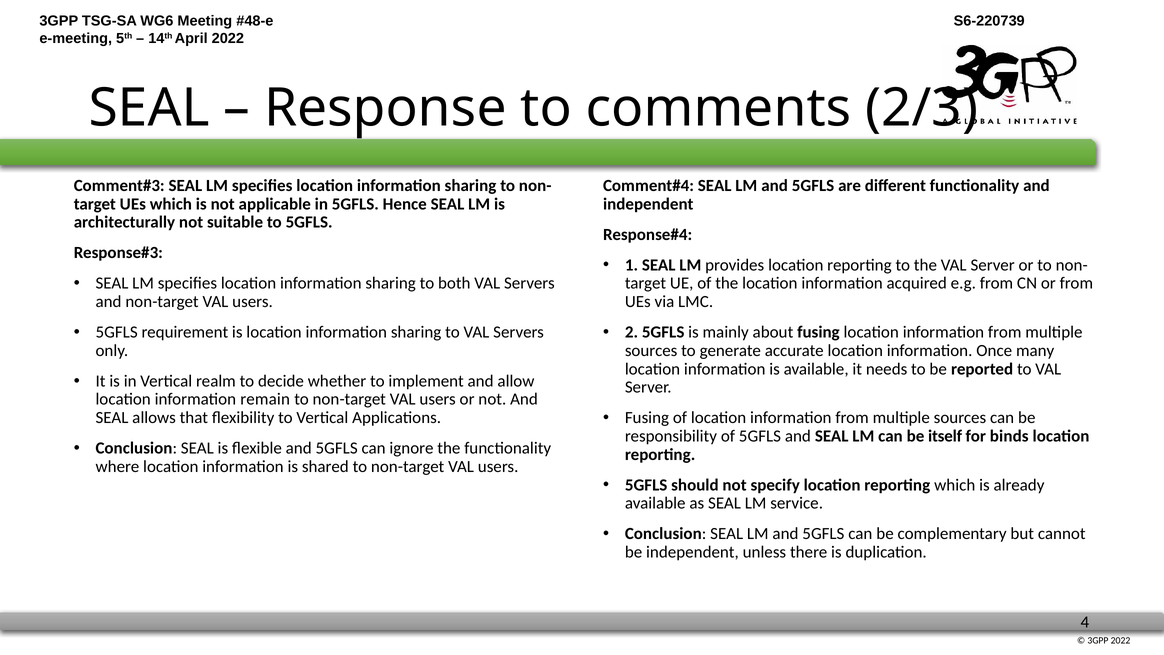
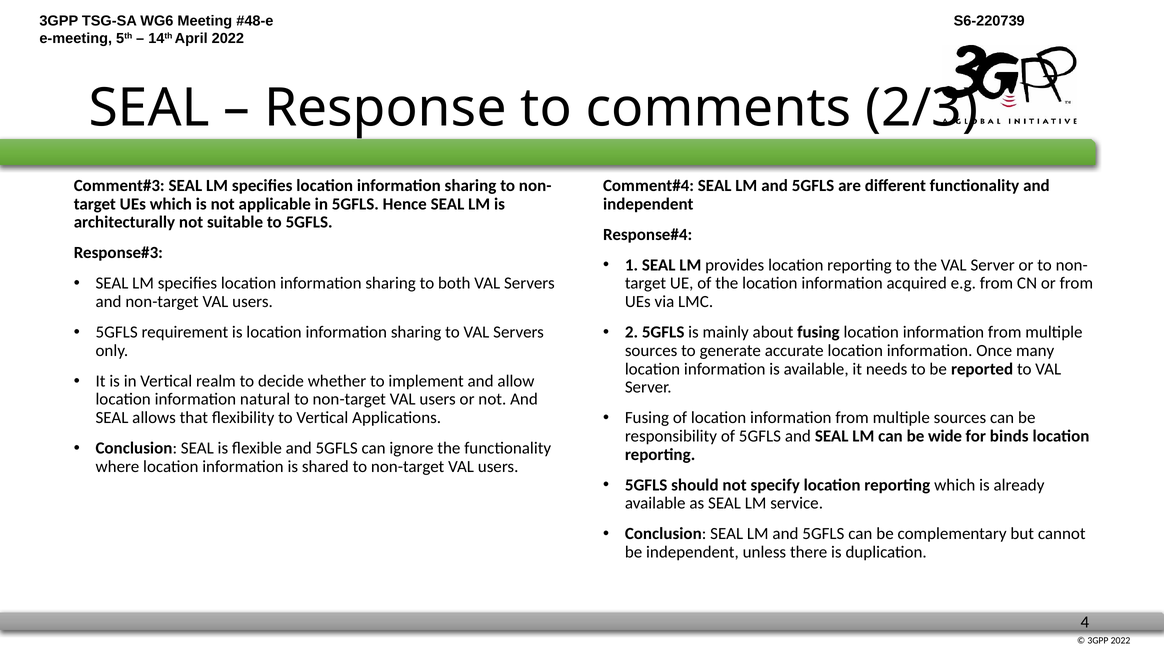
remain: remain -> natural (265, 399)
itself: itself -> wide (945, 436)
